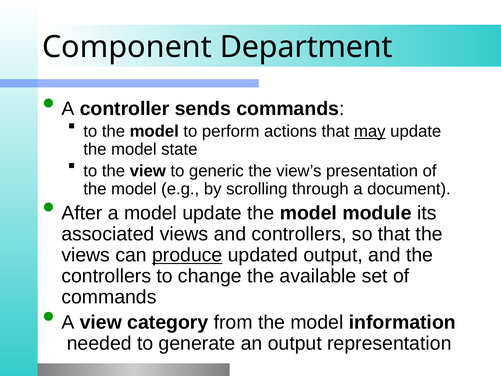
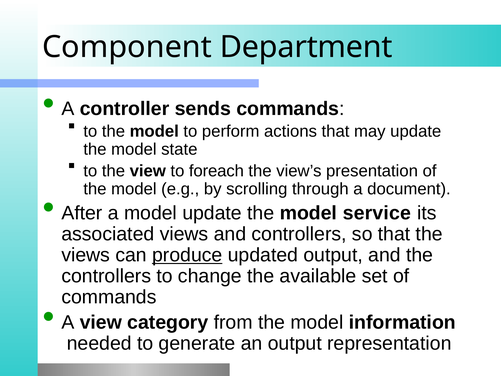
may underline: present -> none (370, 131)
generic: generic -> foreach (216, 171)
module: module -> service (377, 213)
